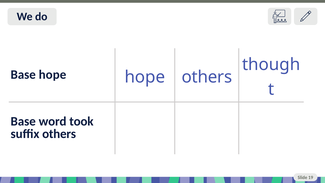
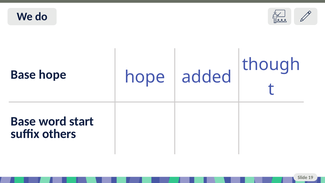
hope others: others -> added (207, 77)
took: took -> start (81, 121)
